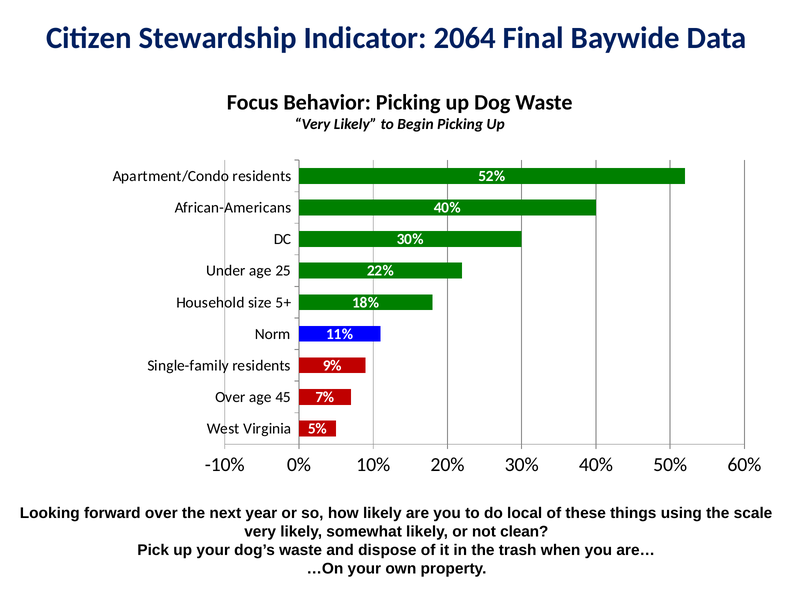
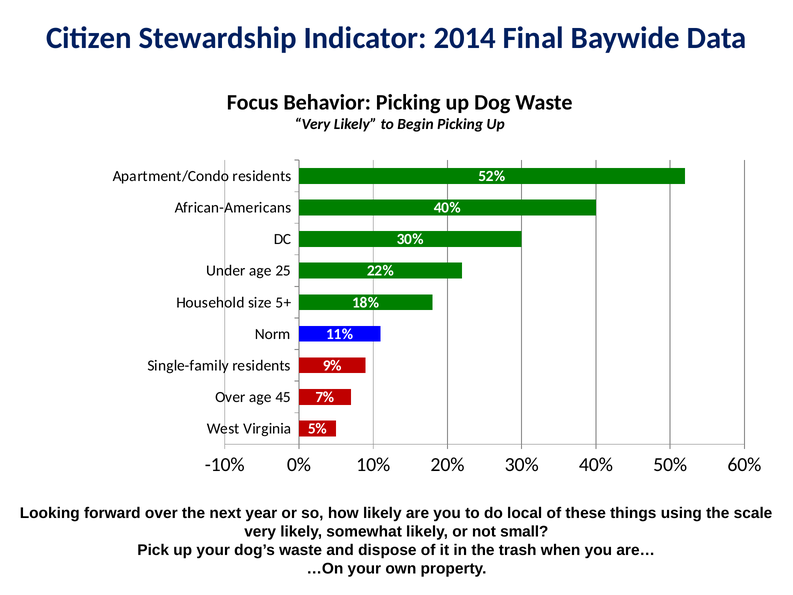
2064: 2064 -> 2014 (465, 38)
clean: clean -> small (524, 531)
